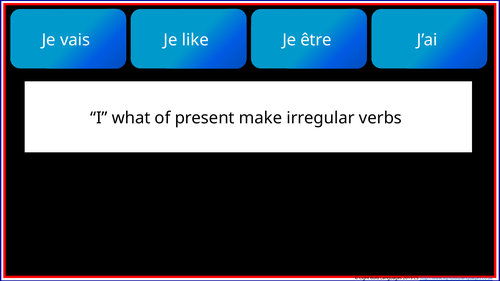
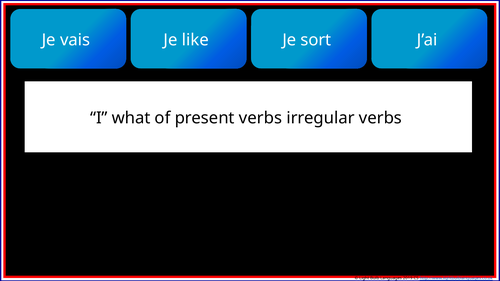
être: être -> sort (316, 40)
present make: make -> verbs (261, 118)
